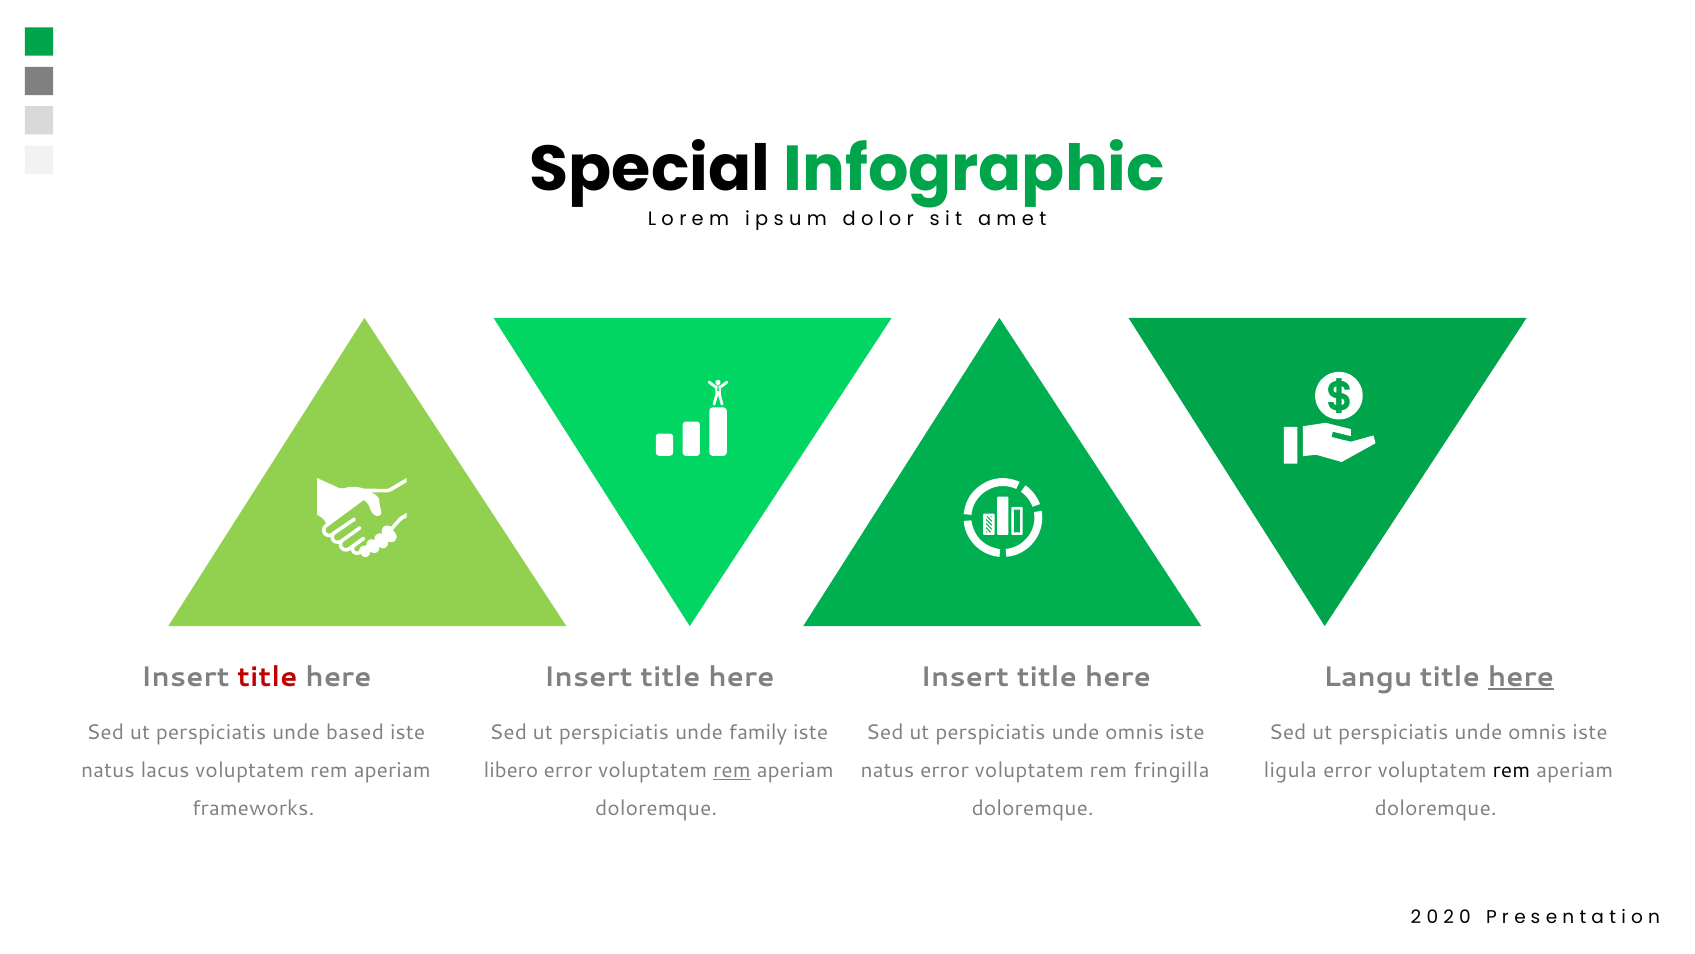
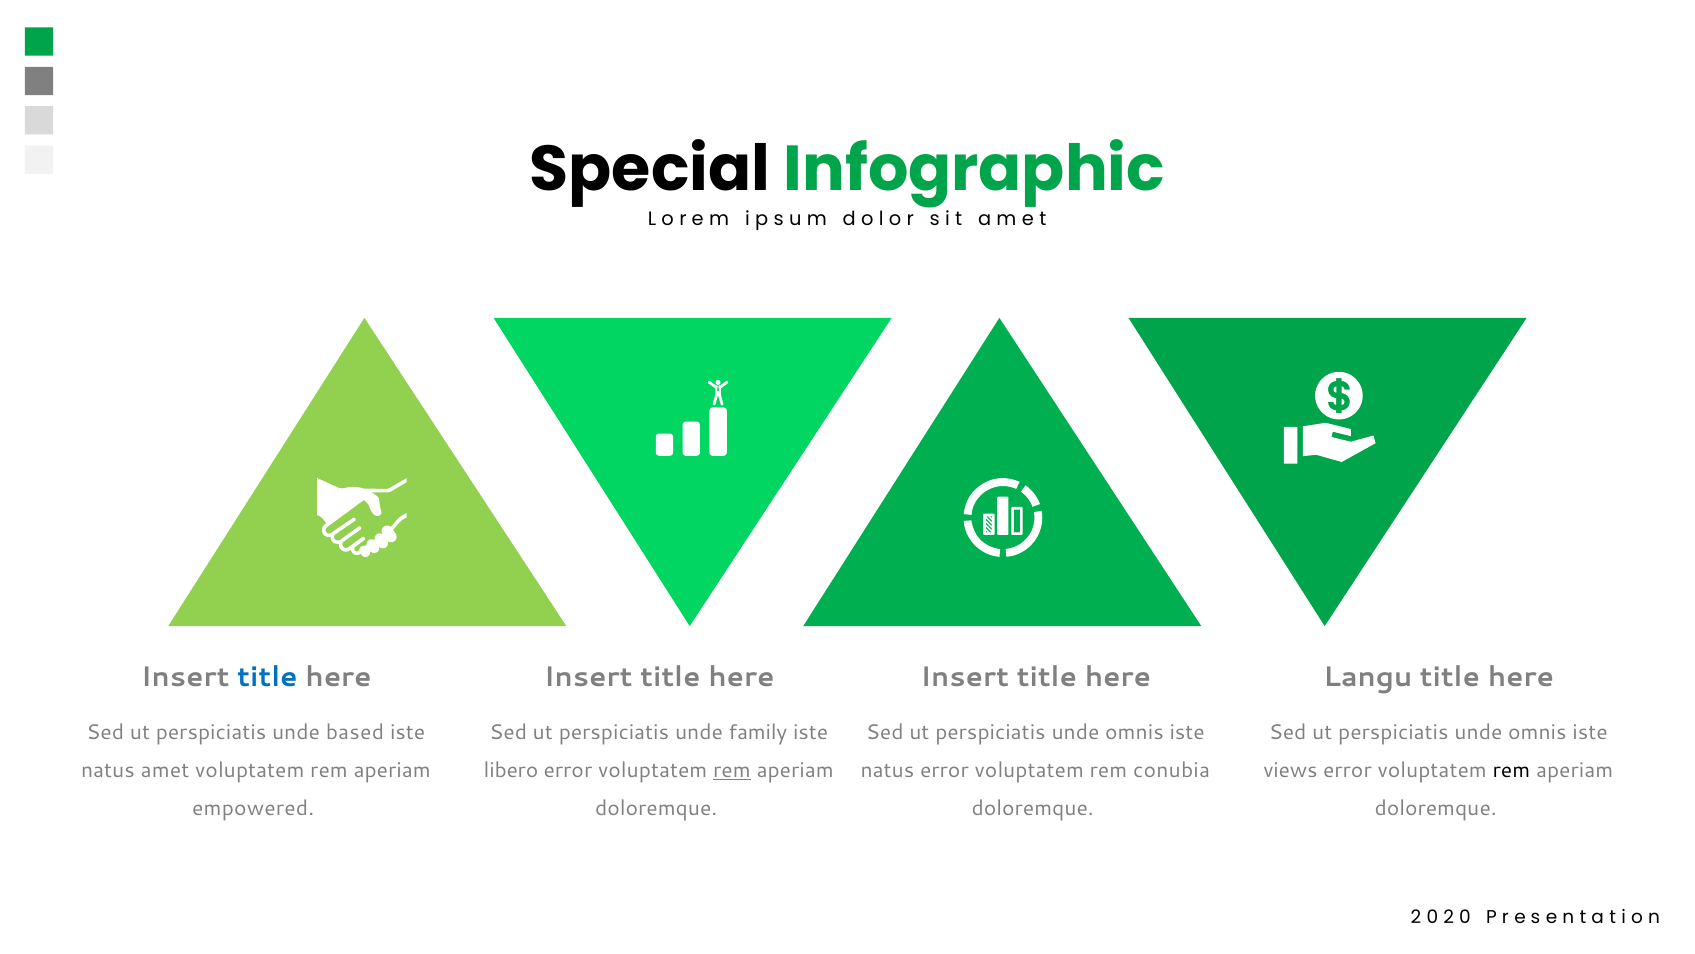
title colour: red -> blue (267, 677)
here underline: present -> none (1521, 677)
lacus: lacus -> amet (165, 770)
fringilla: fringilla -> conubia (1172, 770)
ligula: ligula -> views (1290, 770)
frameworks: frameworks -> empowered (253, 808)
